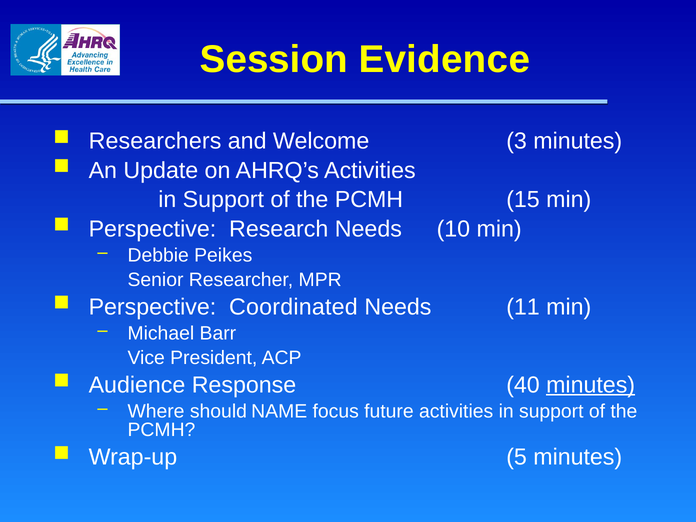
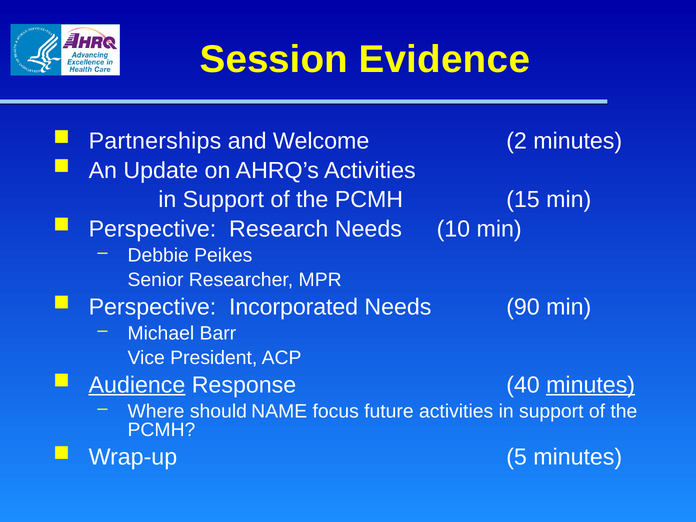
Researchers: Researchers -> Partnerships (155, 141)
3: 3 -> 2 (517, 141)
Coordinated: Coordinated -> Incorporated (294, 307)
11: 11 -> 90 (523, 307)
Audience underline: none -> present (137, 385)
